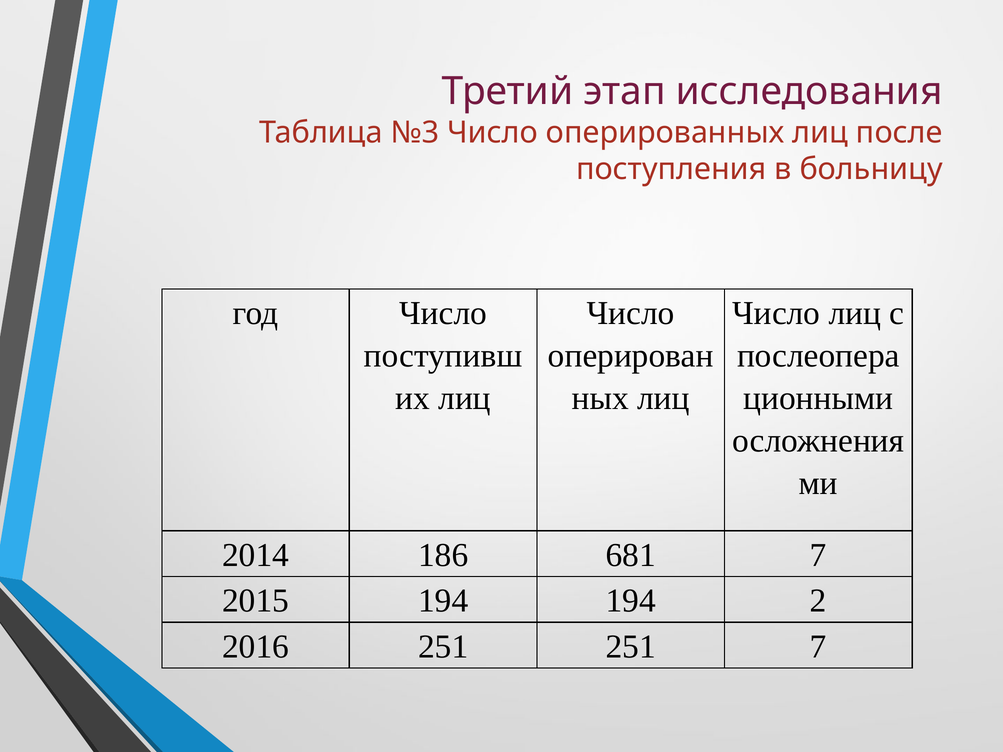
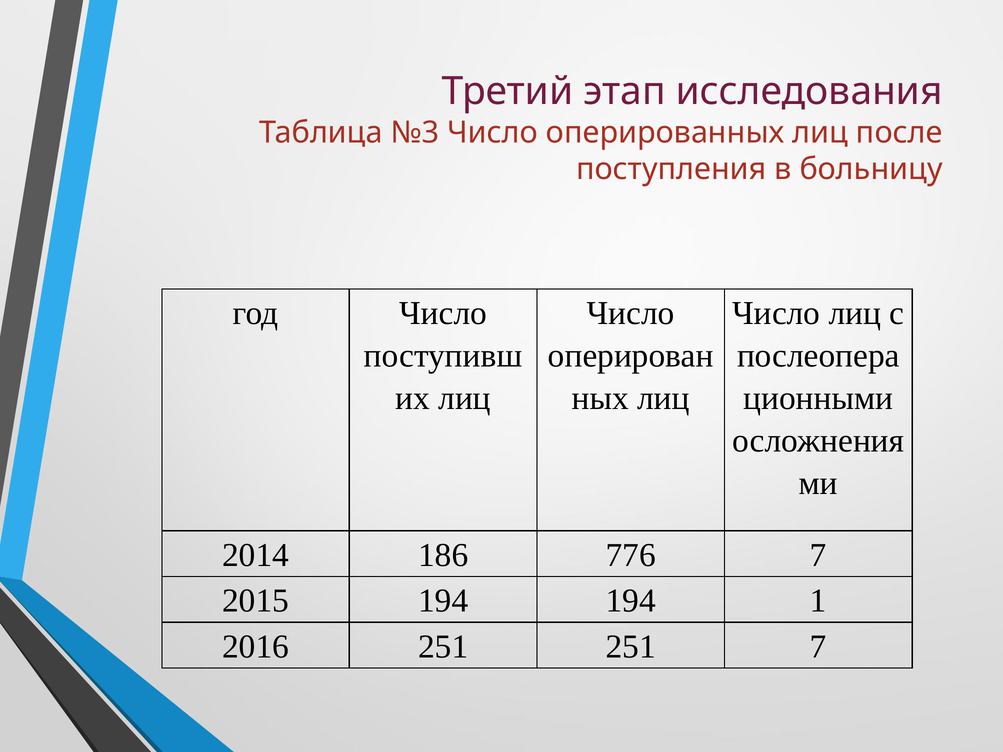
681: 681 -> 776 (631, 555)
2: 2 -> 1 (818, 601)
